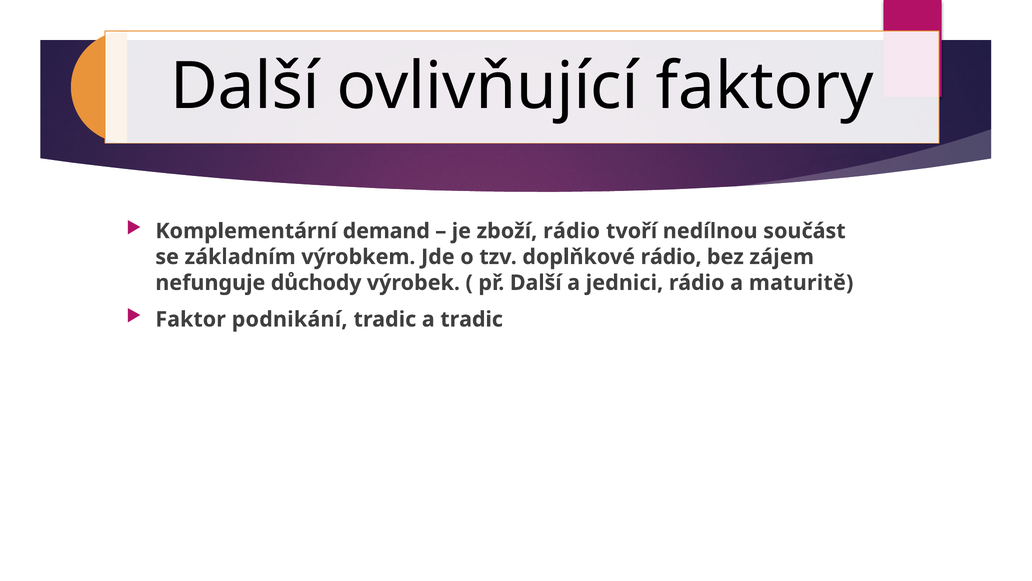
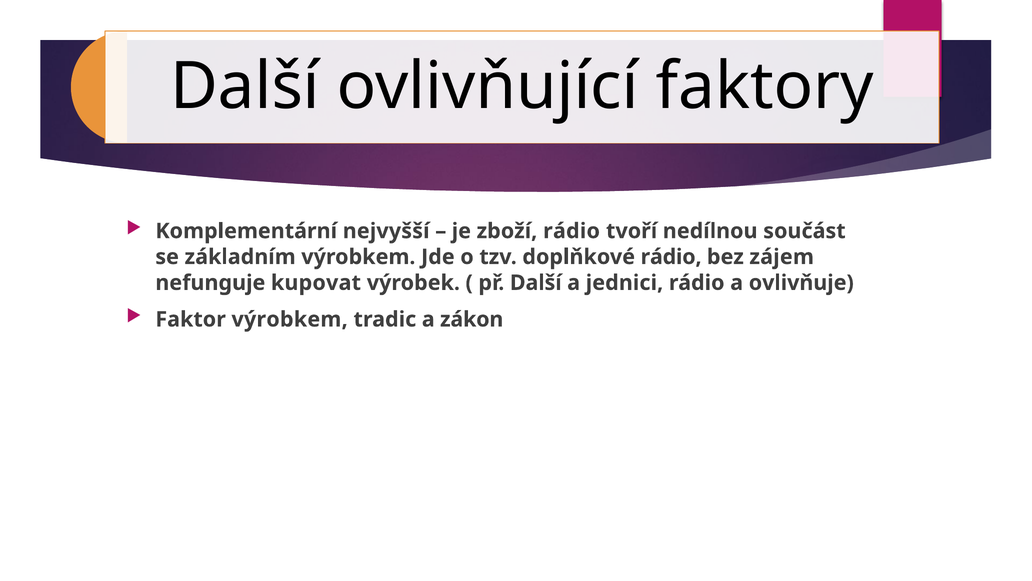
demand: demand -> nejvyšší (386, 231)
důchody: důchody -> kupovat (316, 283)
maturitě: maturitě -> ovlivňuje (801, 283)
Faktor podnikání: podnikání -> výrobkem (290, 319)
a tradic: tradic -> zákon (472, 319)
